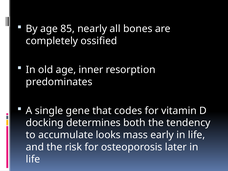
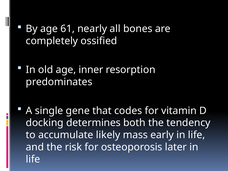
85: 85 -> 61 (68, 29)
looks: looks -> likely (108, 135)
